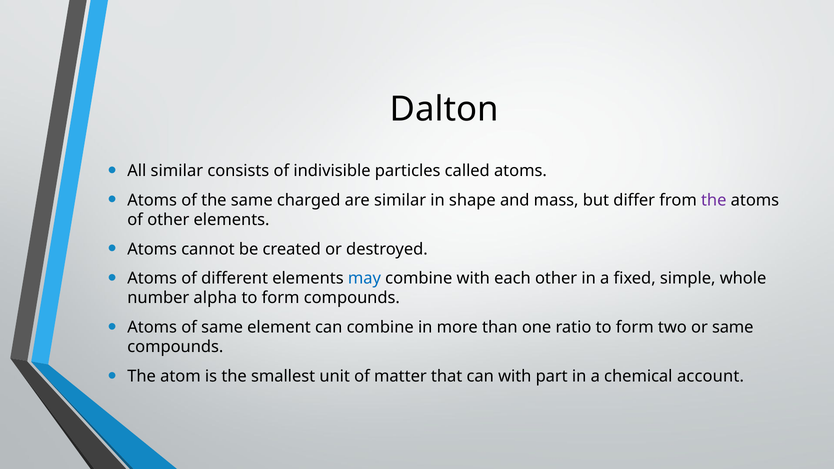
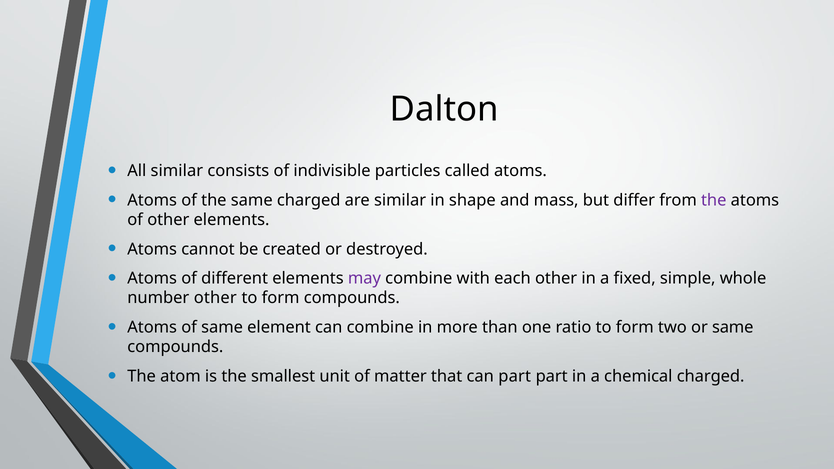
may colour: blue -> purple (364, 278)
number alpha: alpha -> other (215, 298)
can with: with -> part (515, 376)
chemical account: account -> charged (711, 376)
